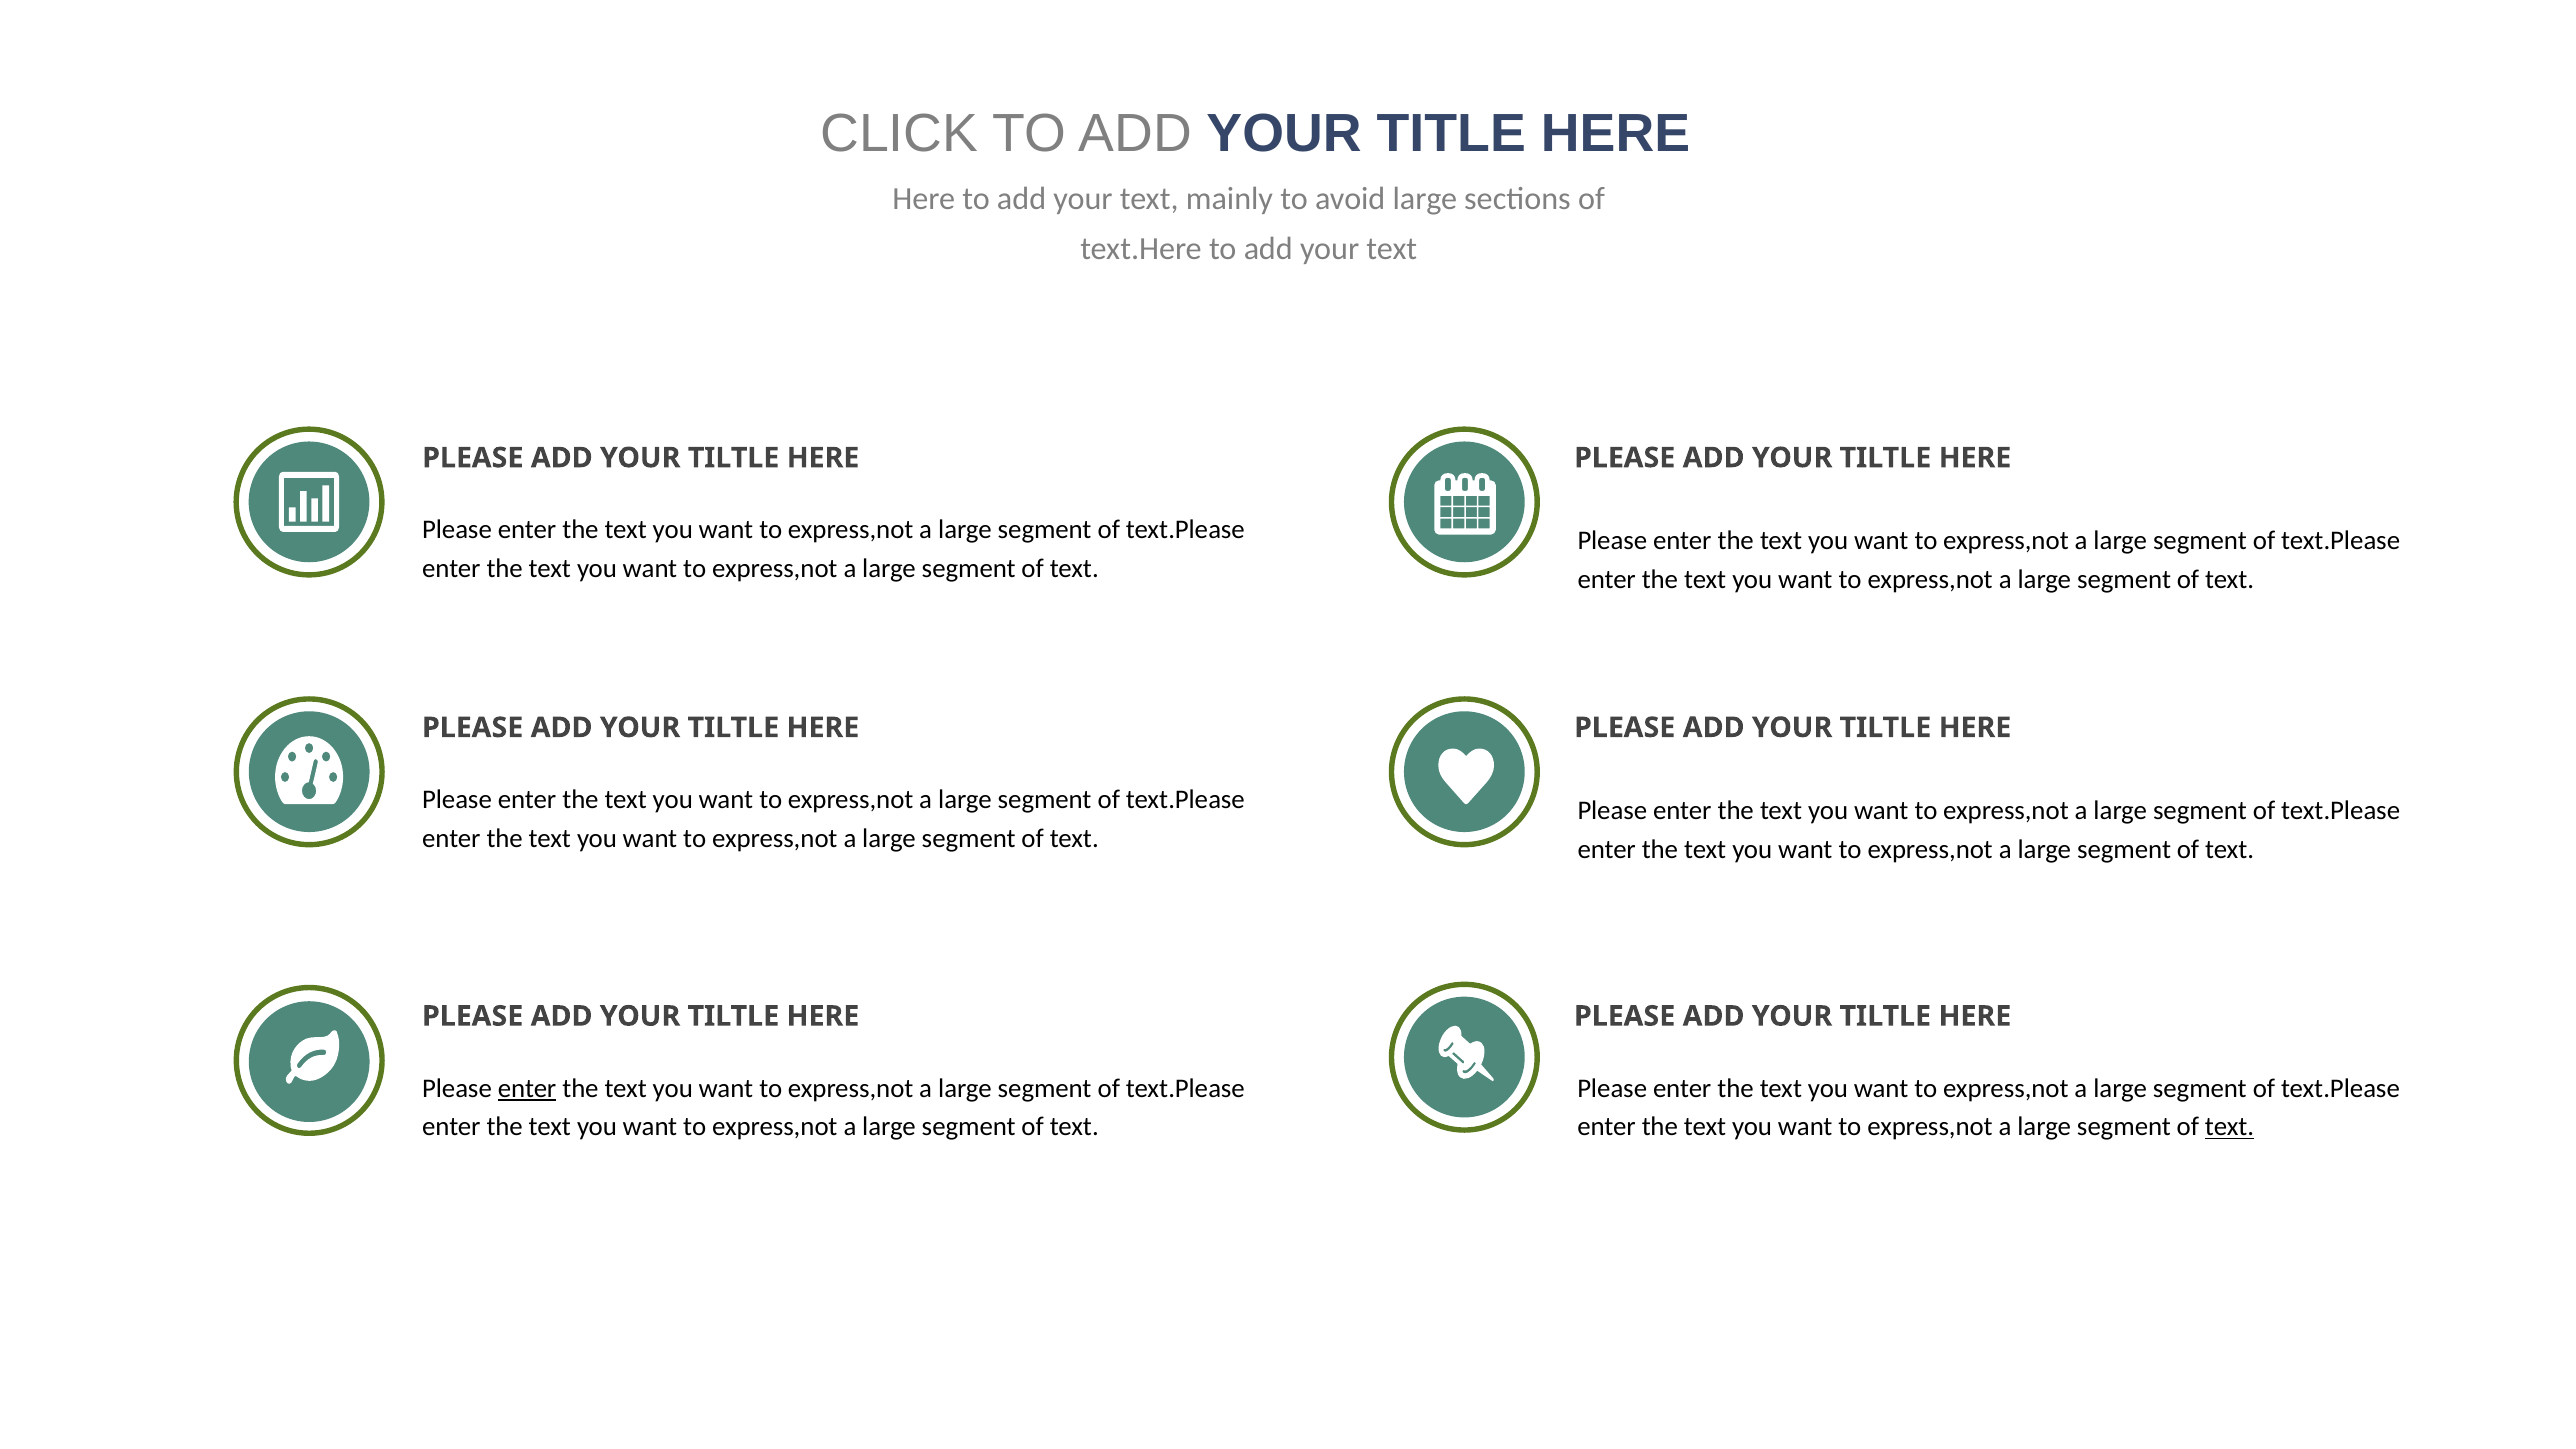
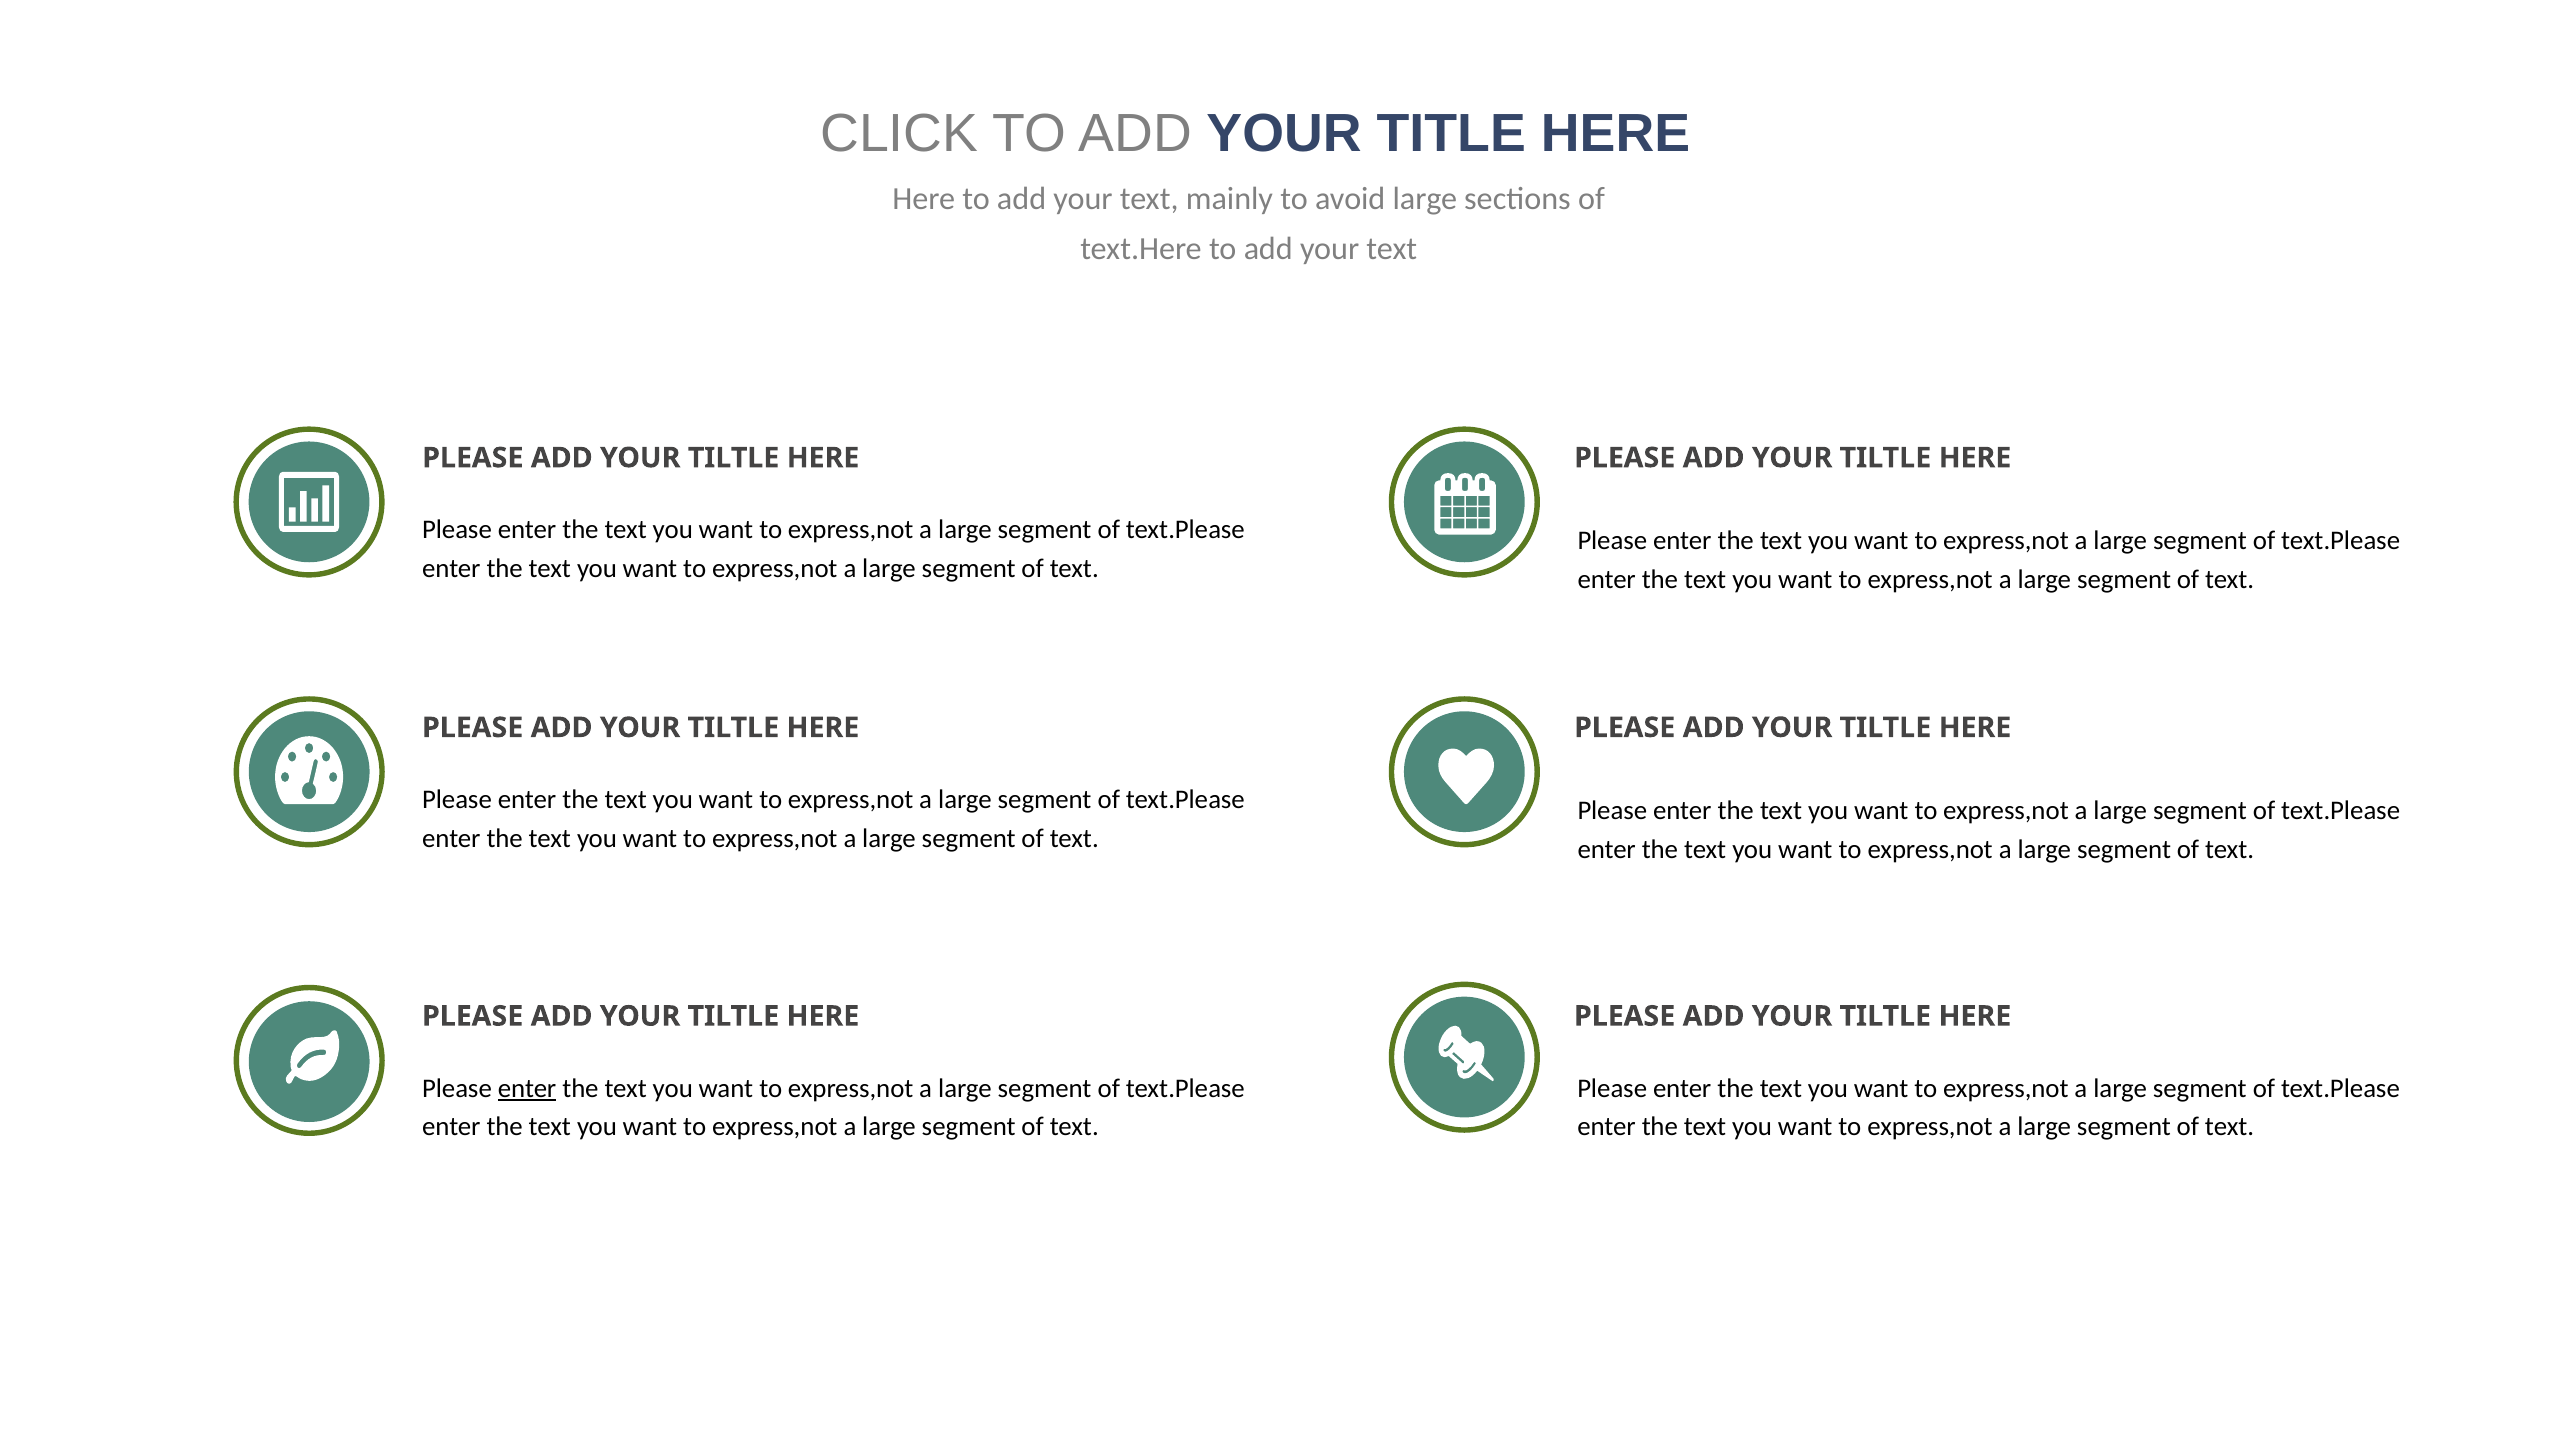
text underline: present -> none (2230, 1127)
